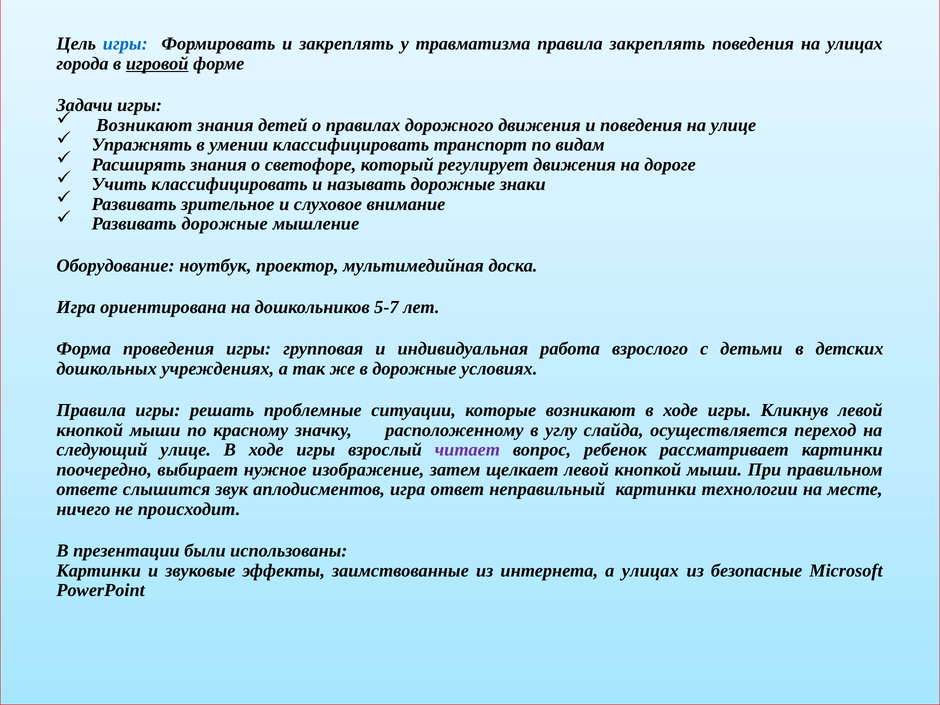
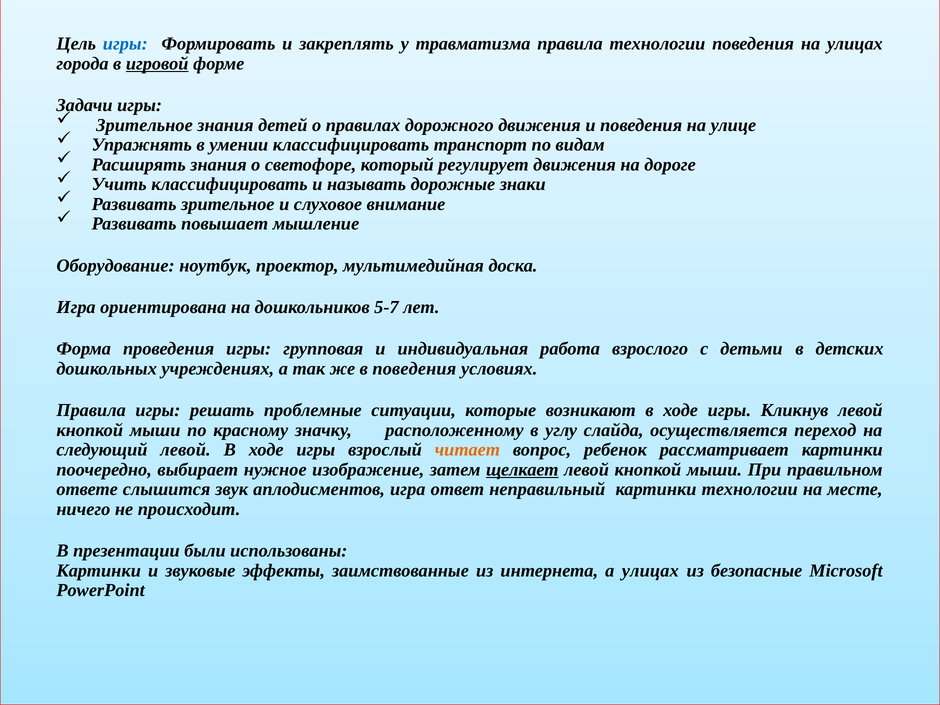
правила закреплять: закреплять -> технологии (657, 44)
Возникают: Возникают -> Зрительное (144, 125)
Развивать дорожные: дорожные -> повышает (225, 224)
в дорожные: дорожные -> поведения (414, 369)
следующий улице: улице -> левой (186, 450)
читает colour: purple -> orange (467, 450)
щелкает underline: none -> present (522, 470)
